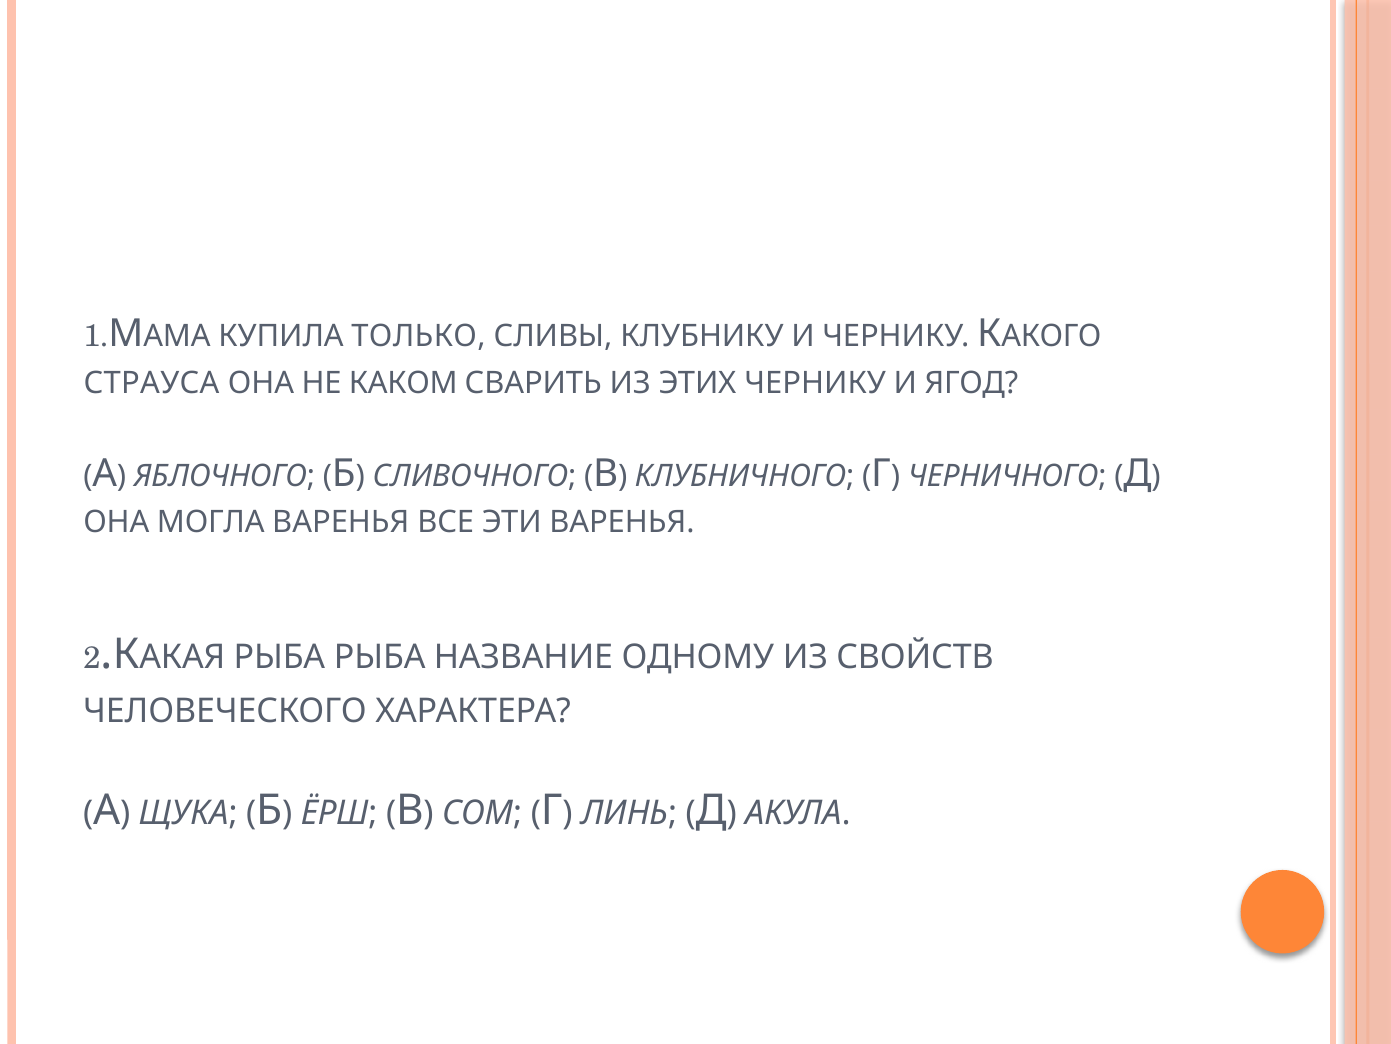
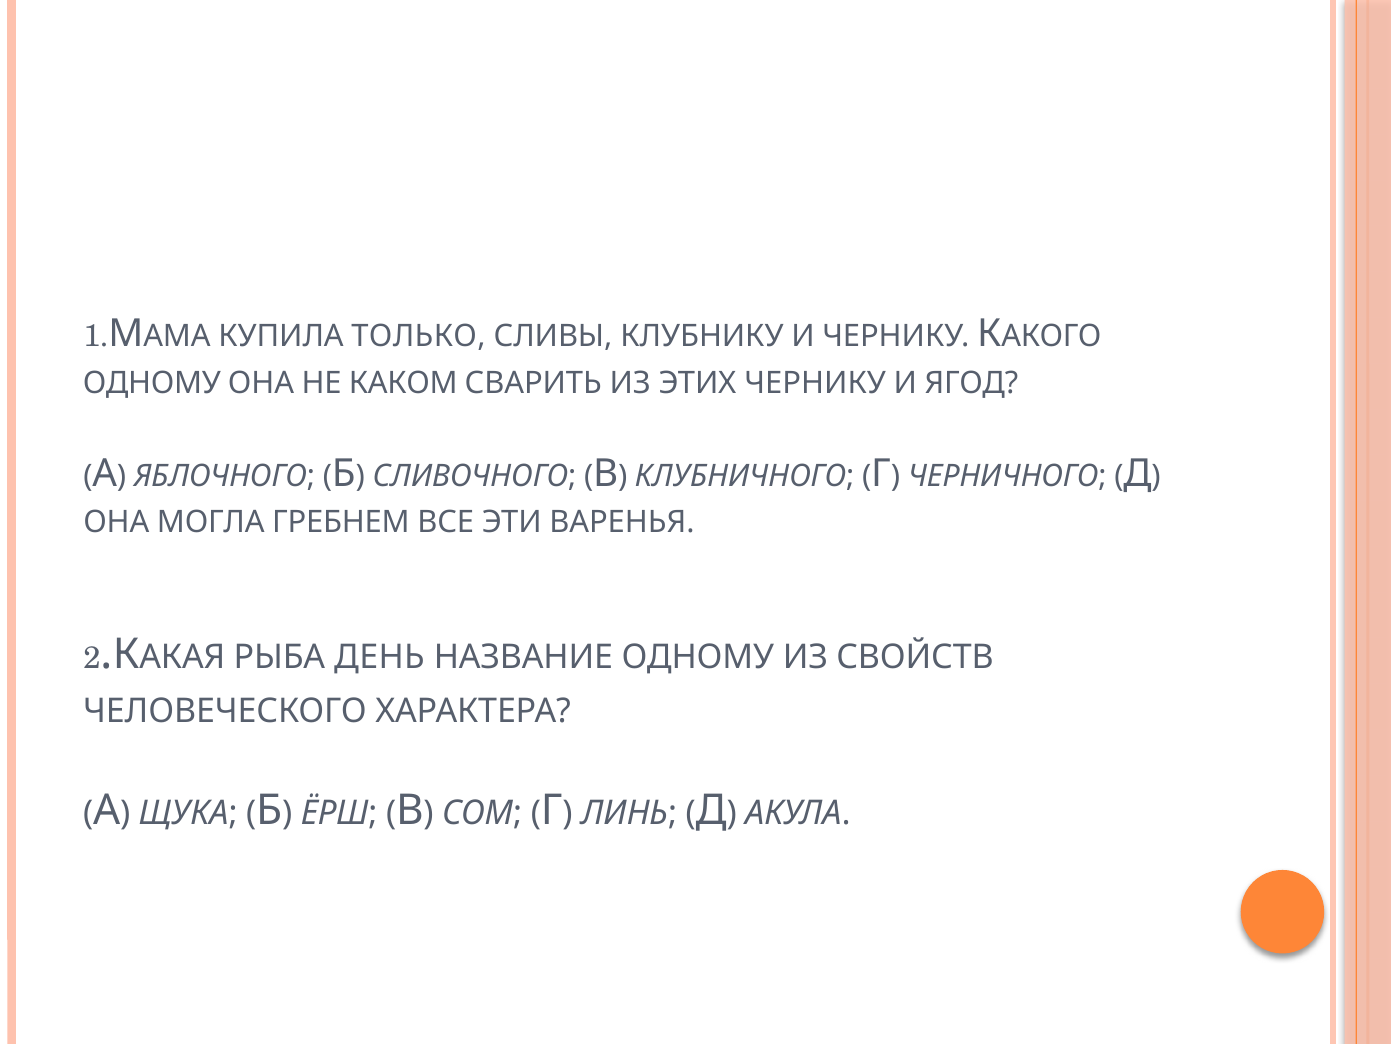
СТРАУСА: СТРАУСА -> ОДНОМУ (152, 383)
МОГЛА ВАРЕНЬЯ: ВАРЕНЬЯ -> ГРЕБНЕМ (341, 522)
РЫБА РЫБА: РЫБА -> ДЕНЬ (379, 656)
